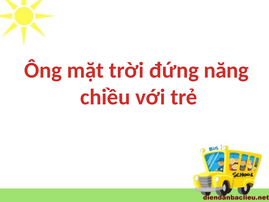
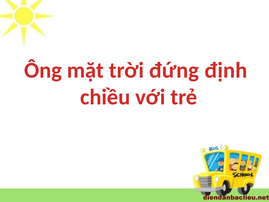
năng: năng -> định (226, 70)
